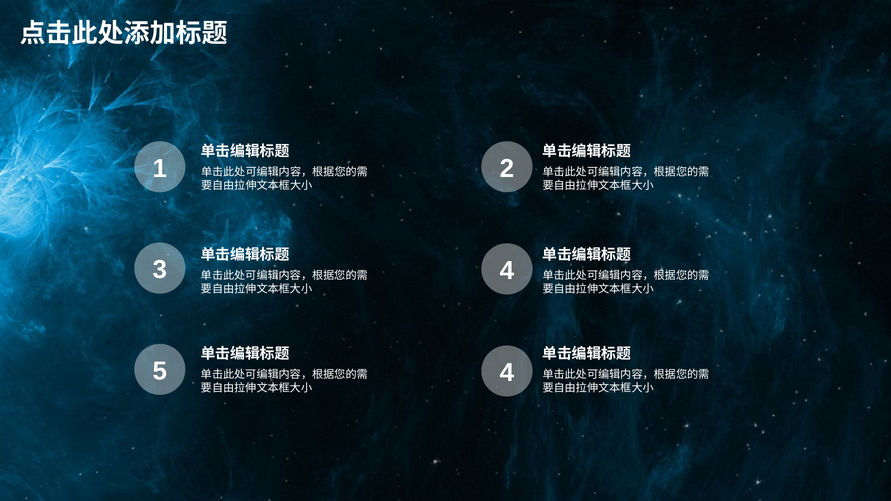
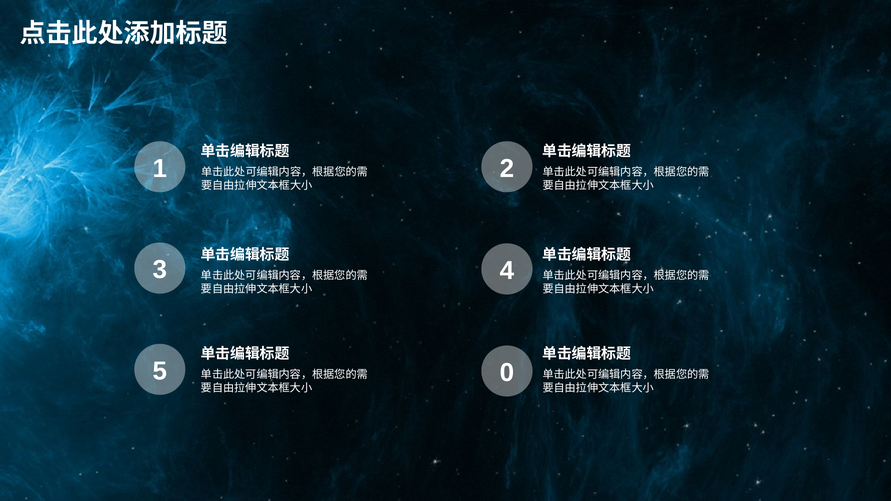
5 4: 4 -> 0 (507, 373)
